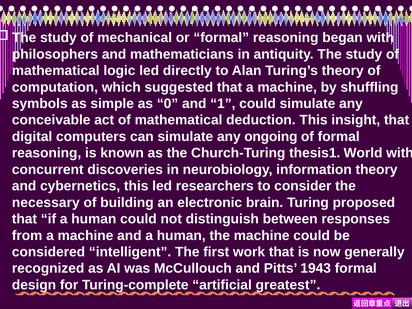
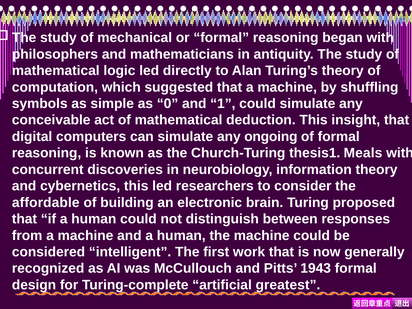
World: World -> Meals (363, 153)
necessary: necessary -> affordable (46, 203)
